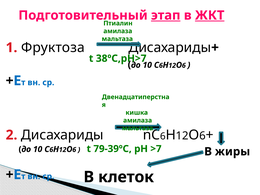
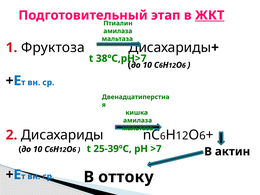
этап underline: present -> none (166, 15)
79-39ºC: 79-39ºC -> 25-39ºC (113, 149)
жиры: жиры -> актин (233, 152)
клеток: клеток -> оттоку (126, 177)
